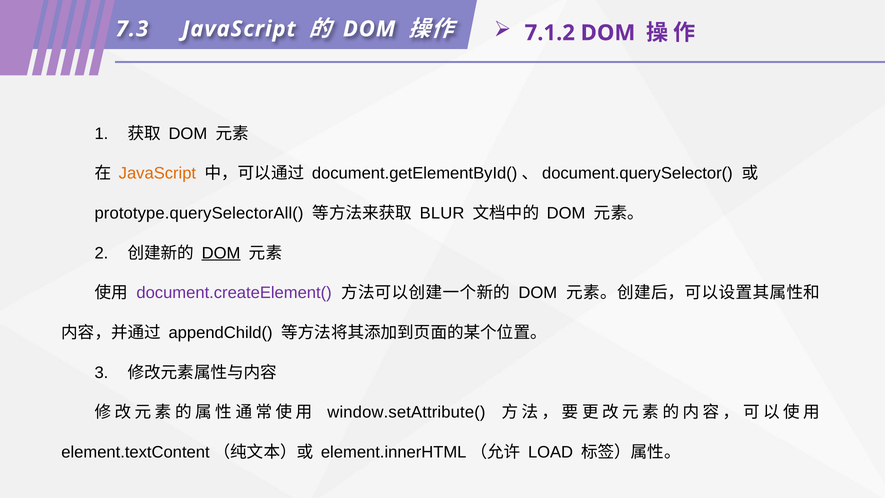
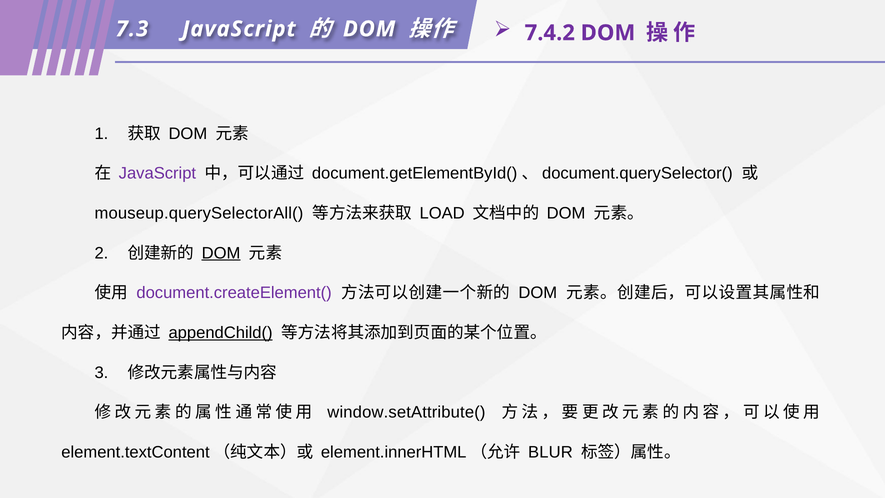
7.1.2: 7.1.2 -> 7.4.2 (550, 33)
JavaScript colour: orange -> purple (157, 173)
prototype.querySelectorAll(: prototype.querySelectorAll( -> mouseup.querySelectorAll( (199, 213)
BLUR: BLUR -> LOAD (442, 213)
appendChild( underline: none -> present (221, 333)
LOAD: LOAD -> BLUR (550, 452)
